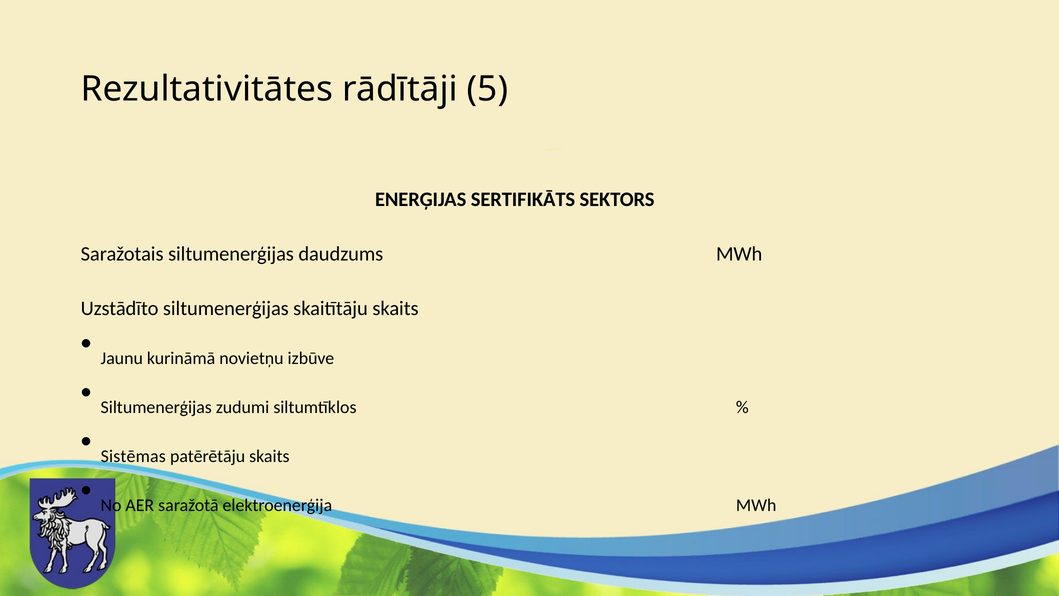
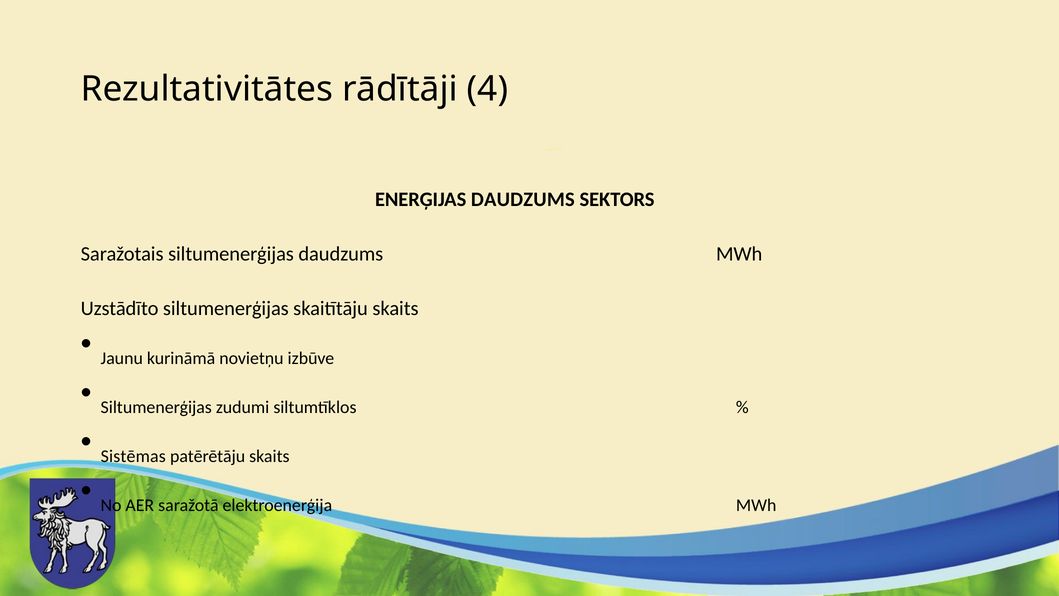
5: 5 -> 4 (488, 89)
ENERĢIJAS SERTIFIKĀTS: SERTIFIKĀTS -> DAUDZUMS (523, 199)
